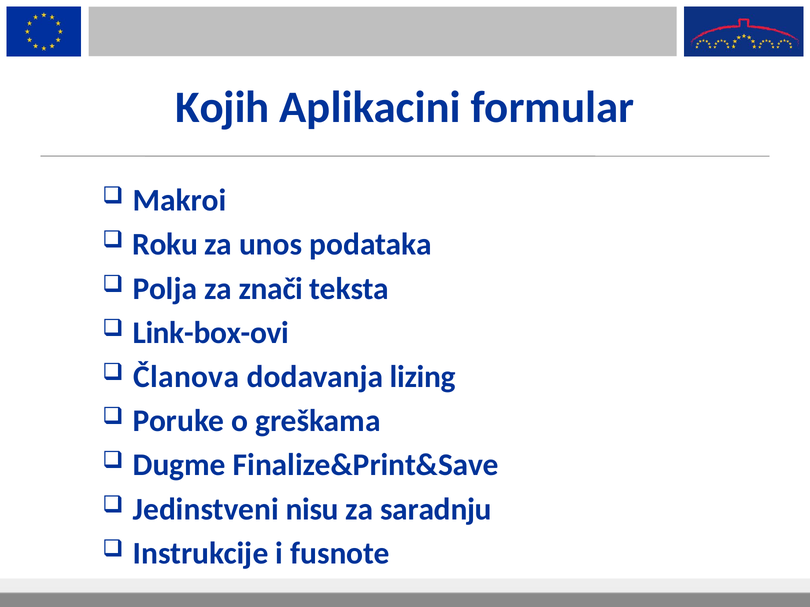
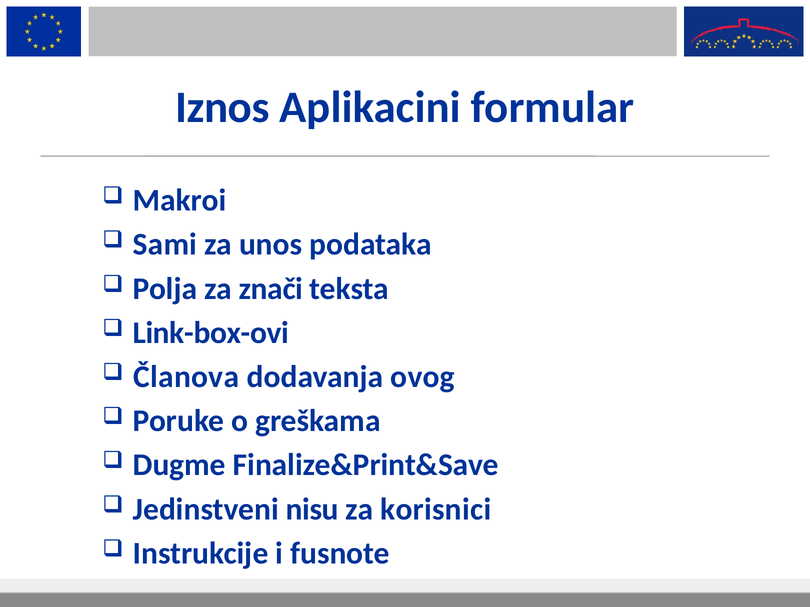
Kojih: Kojih -> Iznos (222, 107)
Roku: Roku -> Sami (165, 245)
lizing: lizing -> ovog (423, 377)
saradnju: saradnju -> korisnici (436, 510)
